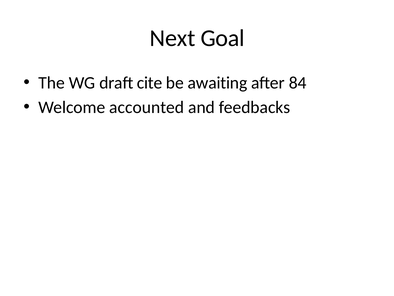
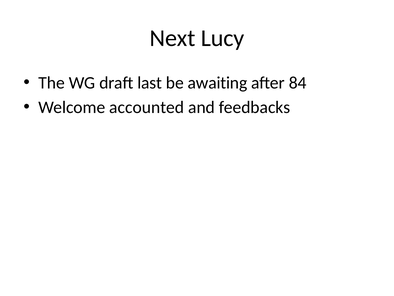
Goal: Goal -> Lucy (223, 38)
cite: cite -> last (150, 83)
